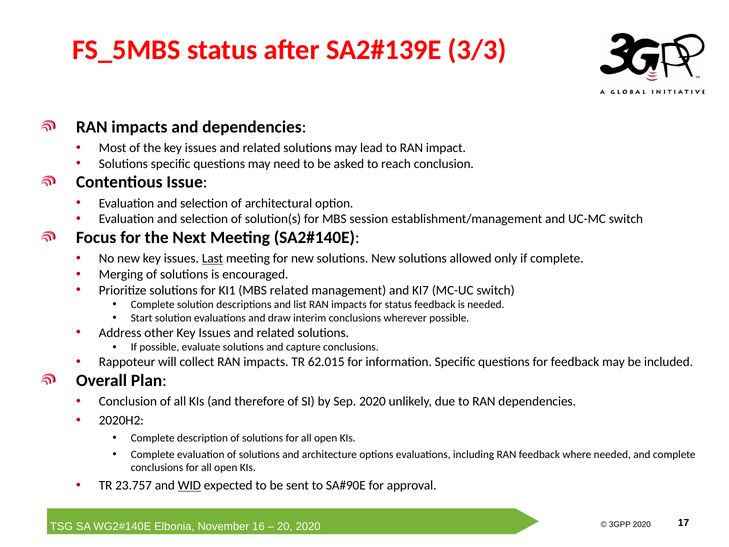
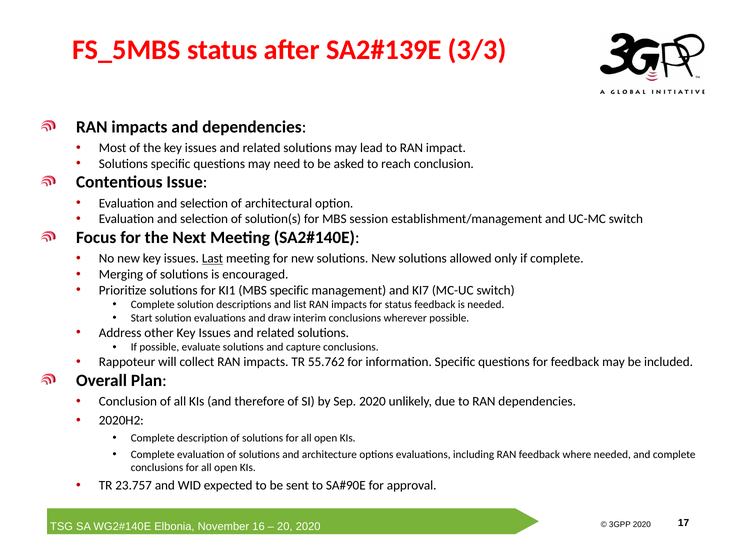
MBS related: related -> specific (289, 290)
62.015: 62.015 -> 55.762 (326, 362)
WID underline: present -> none (189, 485)
